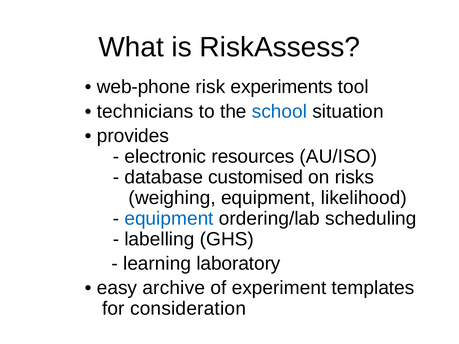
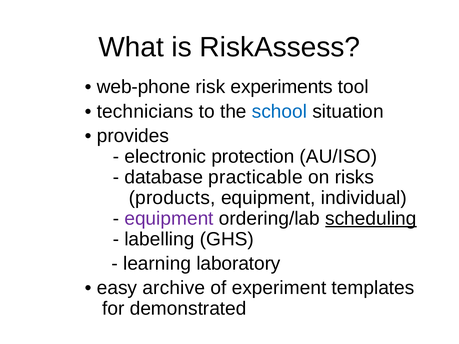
resources: resources -> protection (253, 157)
customised: customised -> practicable (255, 177)
weighing: weighing -> products (172, 198)
likelihood: likelihood -> individual (364, 198)
equipment colour: blue -> purple (169, 219)
scheduling underline: none -> present (371, 219)
consideration: consideration -> demonstrated (188, 309)
